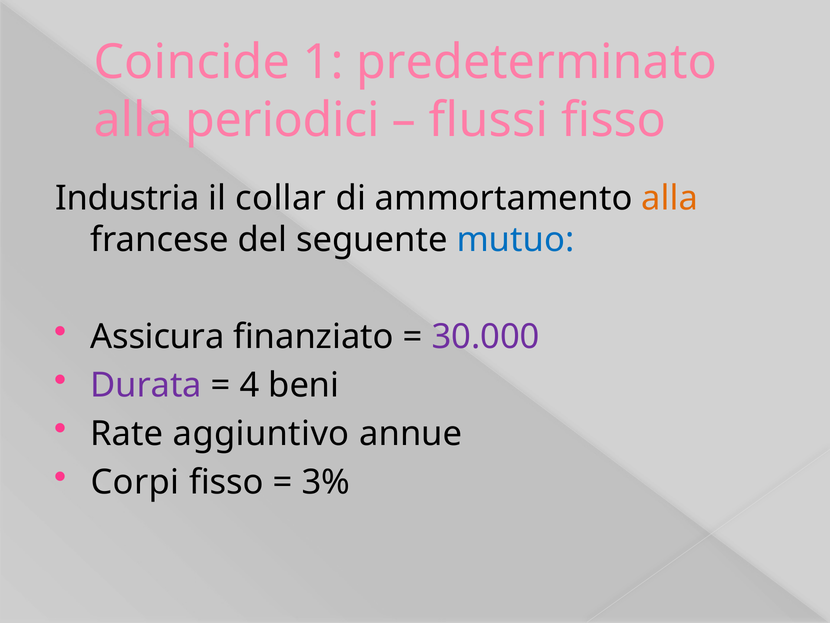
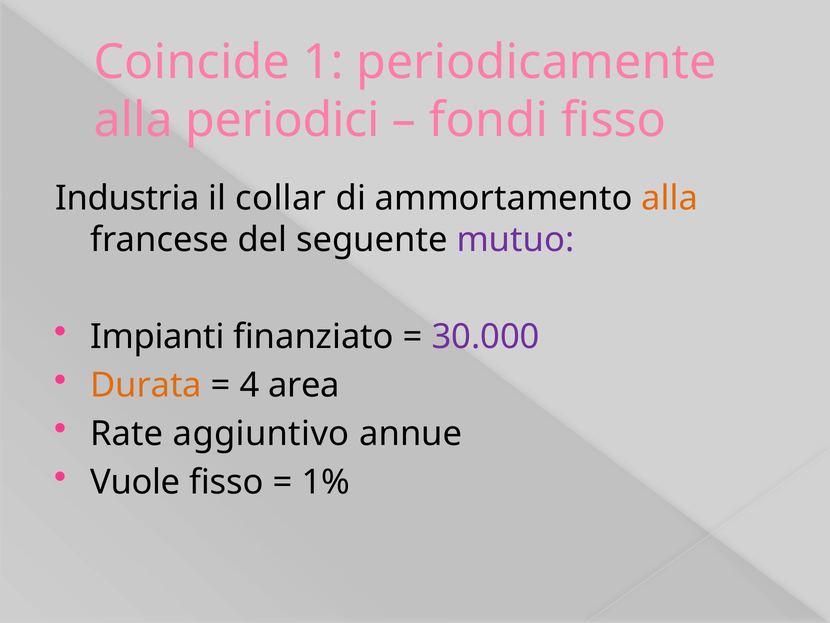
predeterminato: predeterminato -> periodicamente (536, 62)
flussi: flussi -> fondi (489, 120)
mutuo colour: blue -> purple (515, 240)
Assicura: Assicura -> Impianti (157, 337)
Durata colour: purple -> orange (146, 385)
beni: beni -> area (304, 385)
Corpi: Corpi -> Vuole (135, 482)
3%: 3% -> 1% (326, 482)
